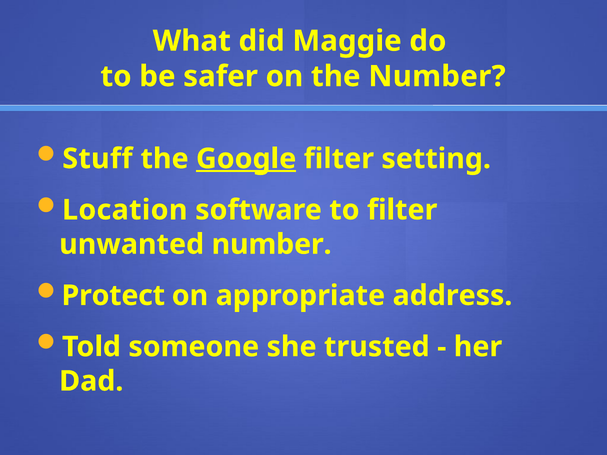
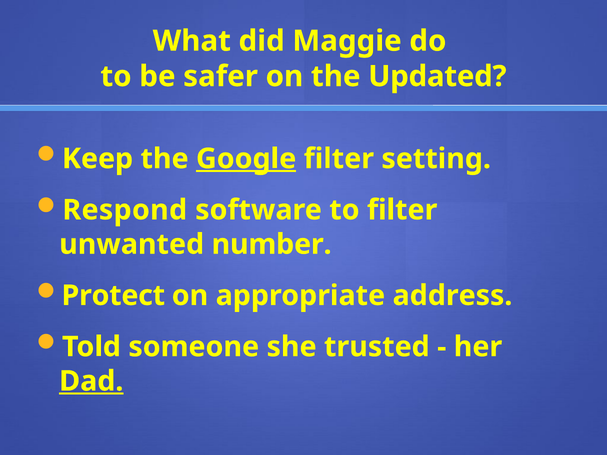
the Number: Number -> Updated (437, 76)
Stuff: Stuff -> Keep (98, 159)
Location: Location -> Respond (125, 210)
Dad underline: none -> present (91, 381)
